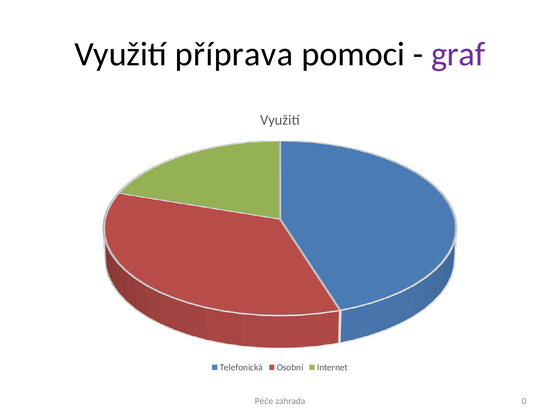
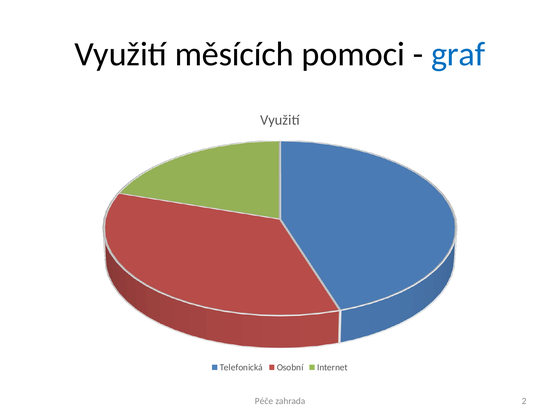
příprava: příprava -> měsících (234, 54)
graf colour: purple -> blue (458, 54)
0: 0 -> 2 (524, 401)
